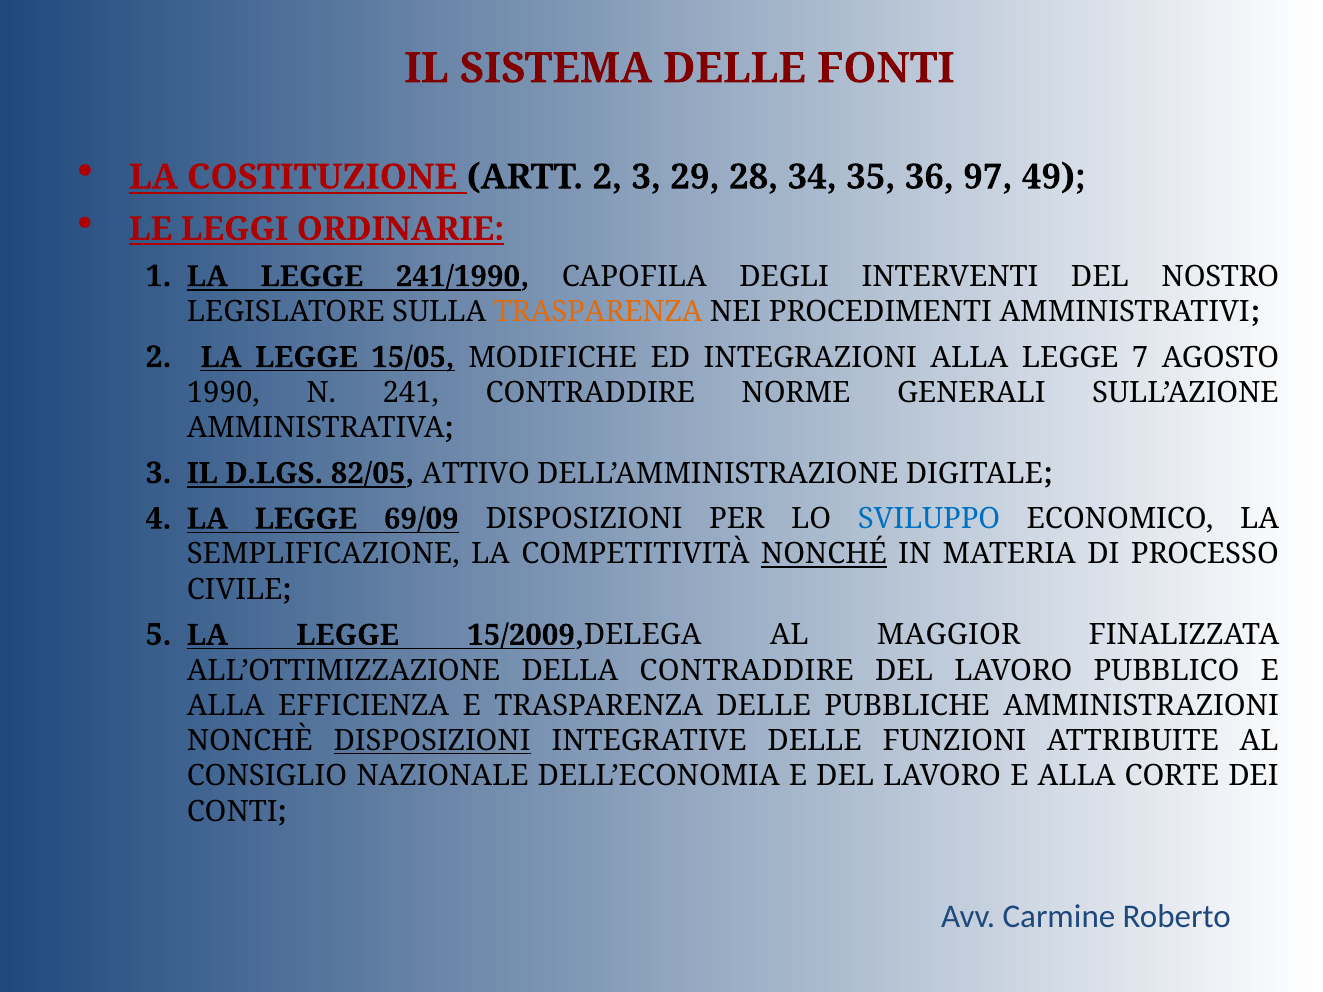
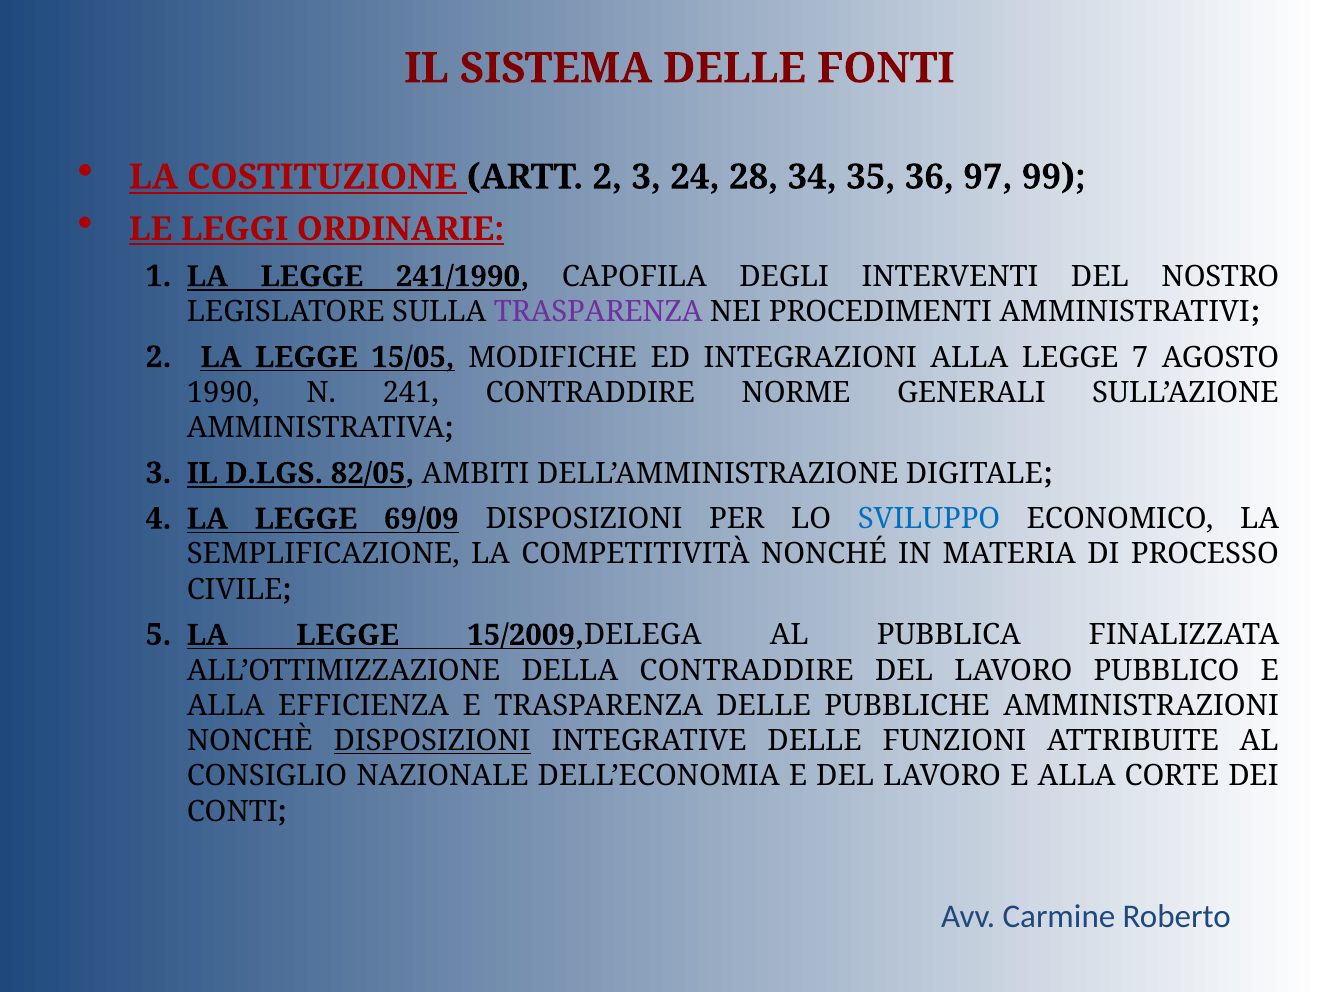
29: 29 -> 24 (695, 177)
49: 49 -> 99 (1054, 177)
TRASPARENZA colour: orange -> purple (598, 312)
ATTIVO: ATTIVO -> AMBITI (476, 474)
NONCHÉ underline: present -> none (824, 554)
MAGGIOR: MAGGIOR -> PUBBLICA (949, 635)
